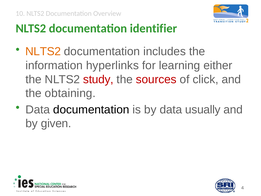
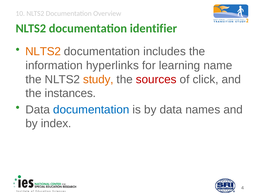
either: either -> name (218, 65)
study colour: red -> orange (98, 79)
obtaining: obtaining -> instances (70, 93)
documentation colour: black -> blue (91, 109)
usually: usually -> names (203, 109)
given: given -> index (56, 123)
